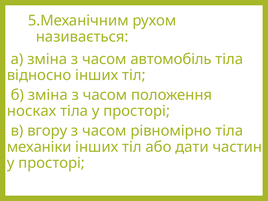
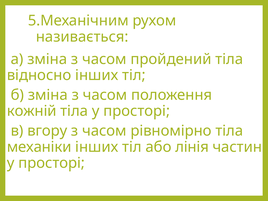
автомобіль: автомобіль -> пройдений (171, 59)
носках: носках -> кожній (32, 111)
дати: дати -> лінія (192, 147)
